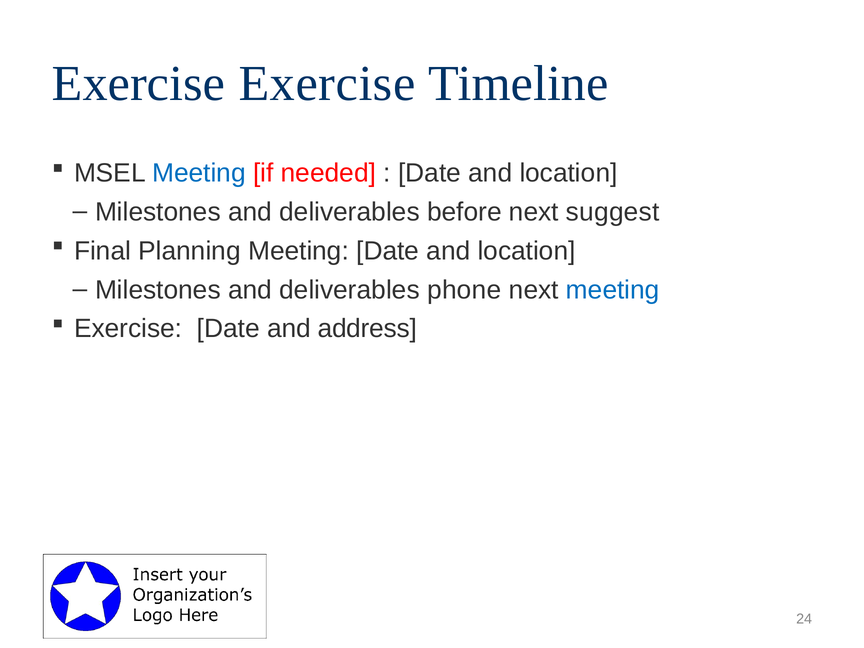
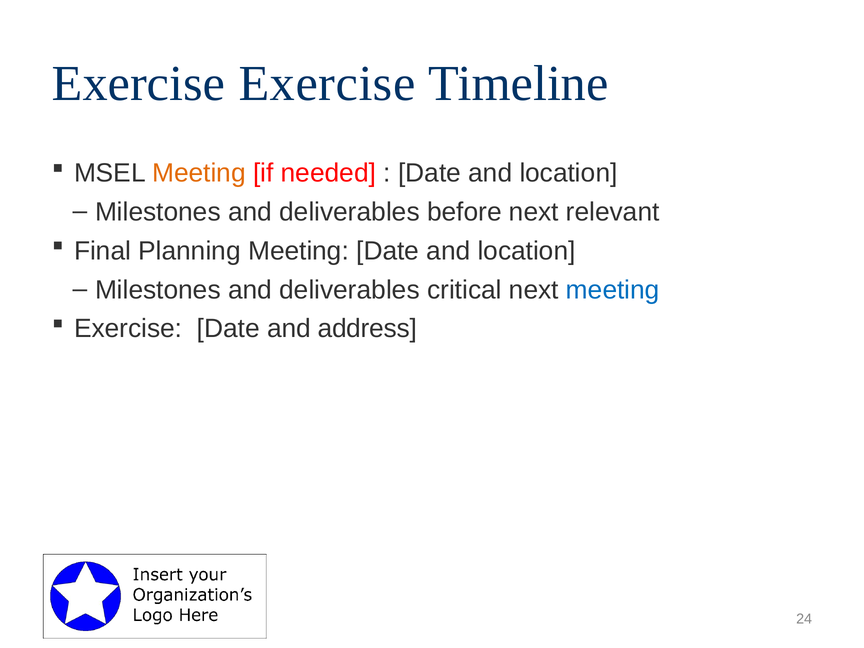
Meeting colour: blue -> orange (199, 173)
suggest: suggest -> relevant (613, 212)
phone: phone -> critical (464, 290)
